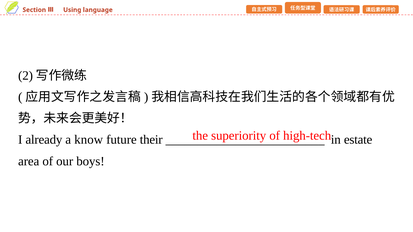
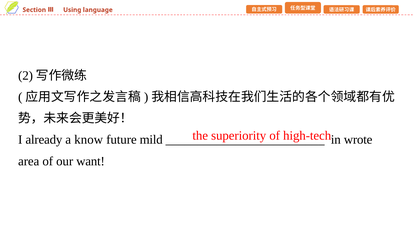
their: their -> mild (151, 140)
estate: estate -> wrote (358, 140)
boys: boys -> want (91, 161)
